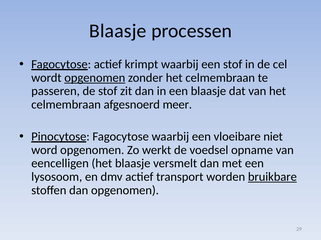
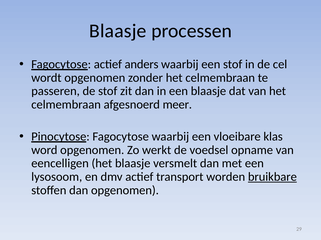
krimpt: krimpt -> anders (142, 64)
opgenomen underline: present -> none (95, 78)
niet: niet -> klas (273, 137)
